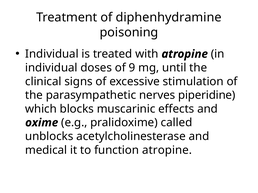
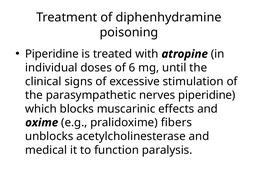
Individual: Individual -> Piperidine (52, 54)
9: 9 -> 6 (132, 68)
called: called -> fibers (176, 123)
function atropine: atropine -> paralysis (167, 150)
